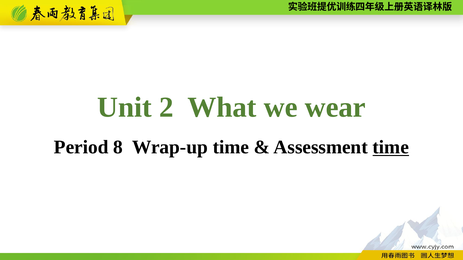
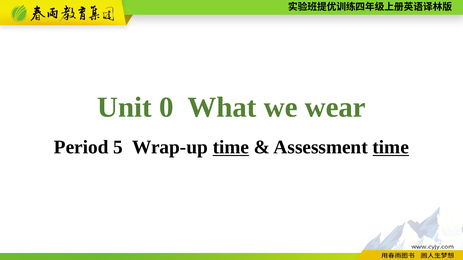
2: 2 -> 0 (166, 108)
8: 8 -> 5 (118, 147)
time underline: none -> present (231, 147)
